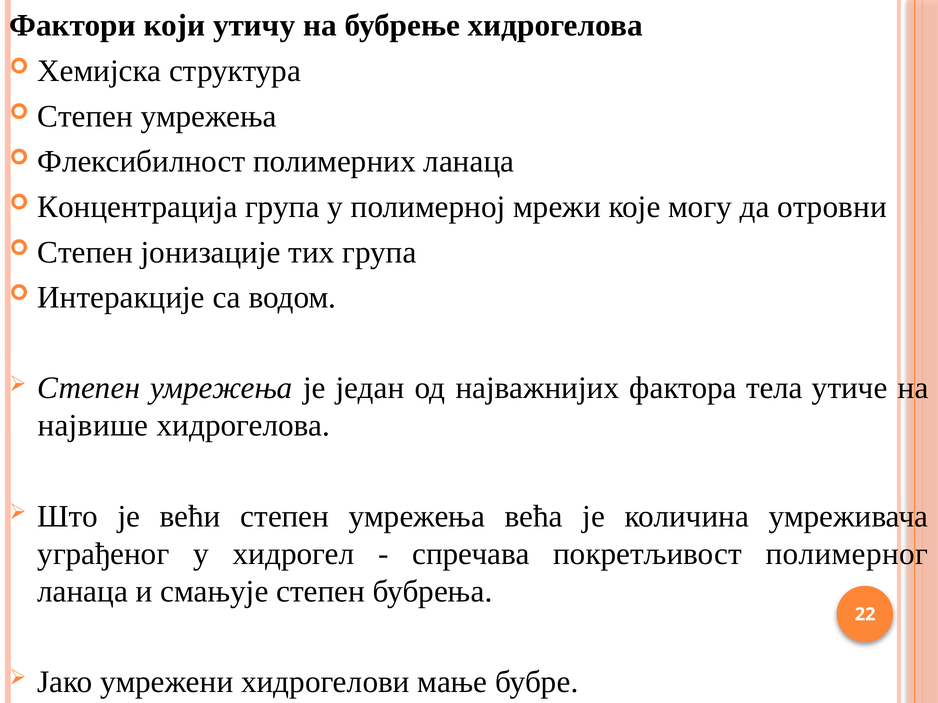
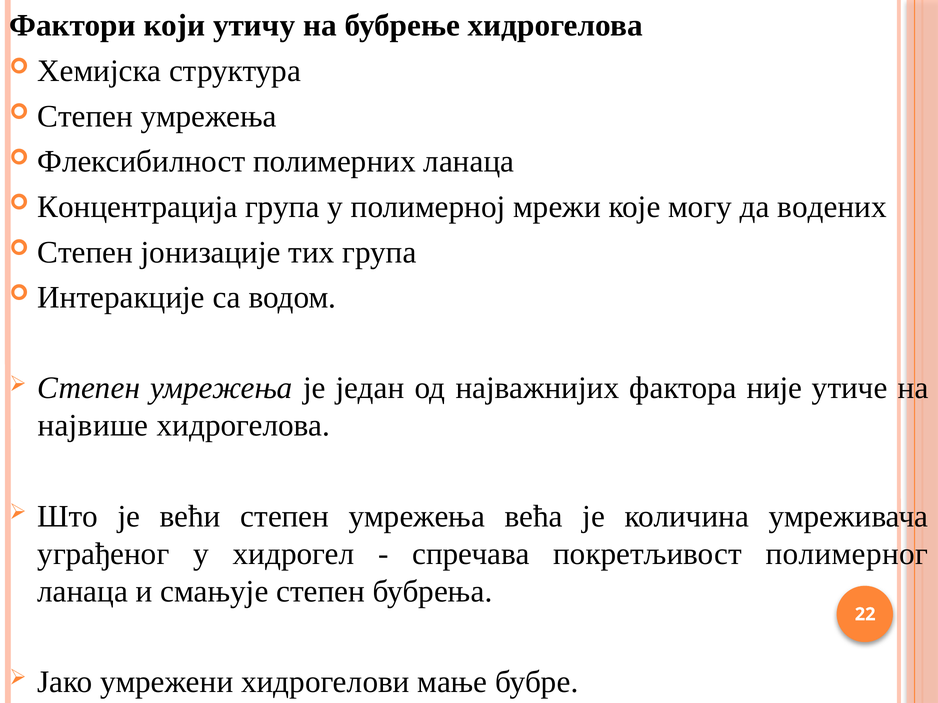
отровни: отровни -> водених (832, 207)
тела: тела -> није (774, 388)
